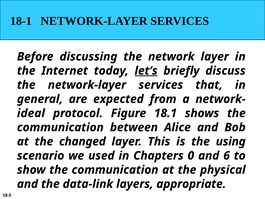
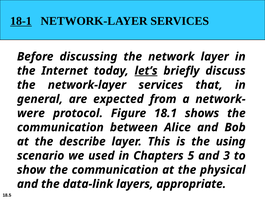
18-1 underline: none -> present (21, 21)
ideal: ideal -> were (31, 113)
changed: changed -> describe (82, 141)
0: 0 -> 5 (191, 155)
6: 6 -> 3 (227, 155)
